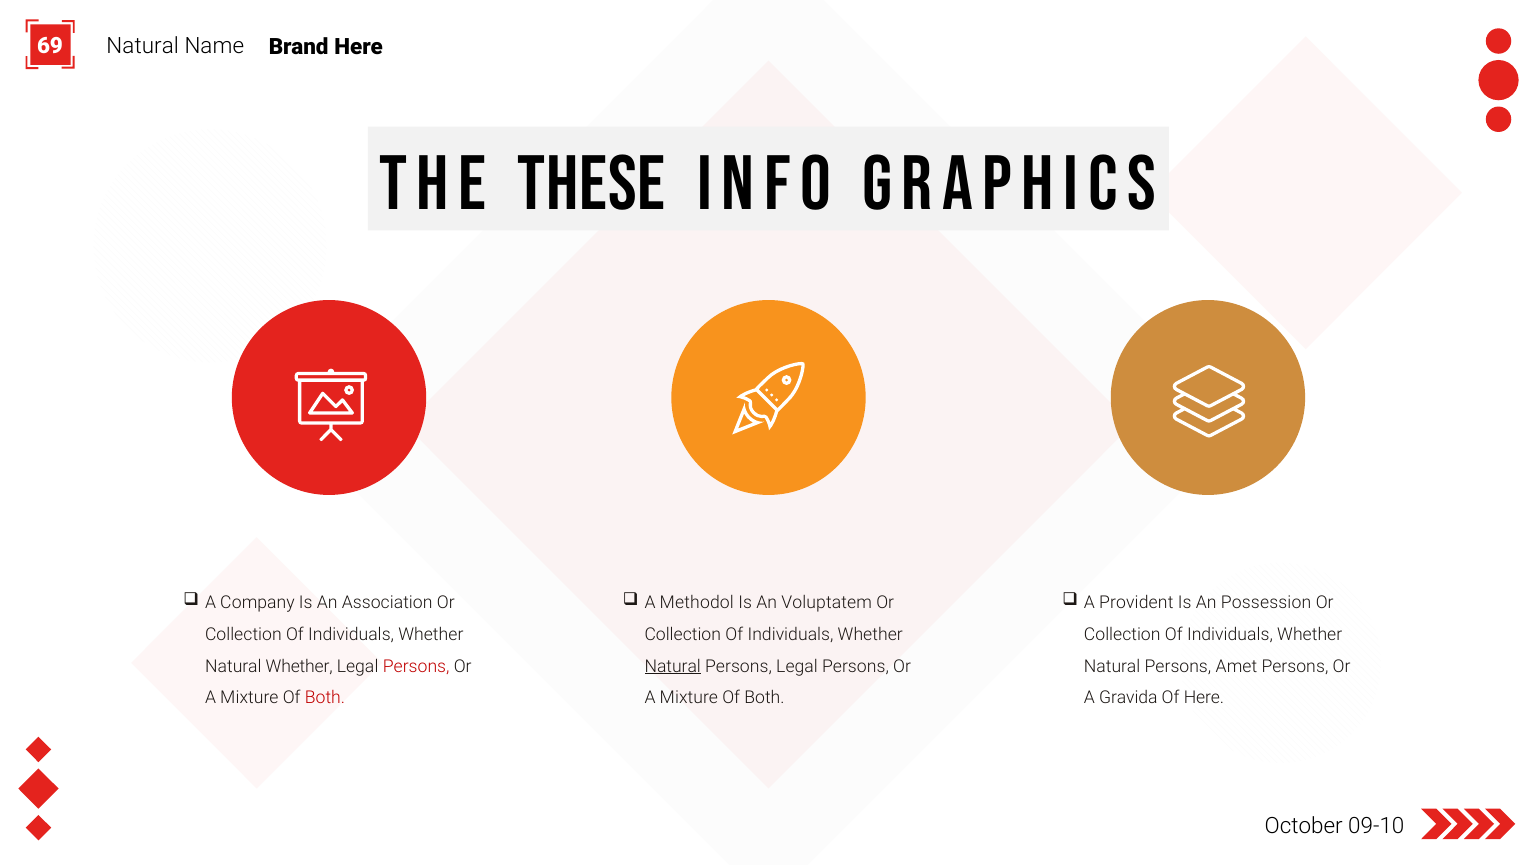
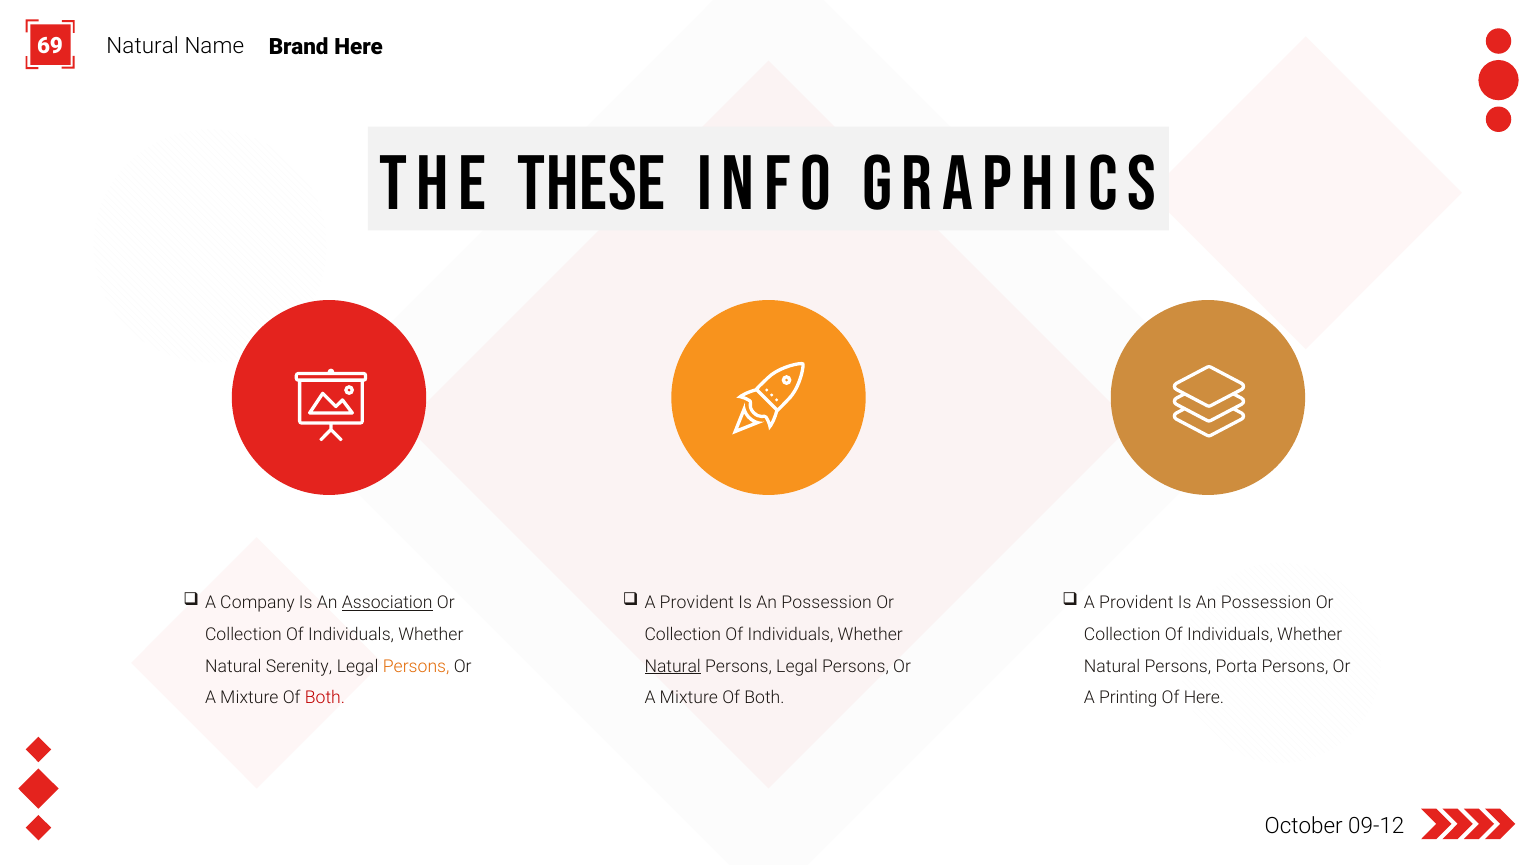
Association underline: none -> present (387, 603)
Methodol: Methodol -> Provident (697, 603)
Voluptatem: Voluptatem -> Possession (827, 603)
Natural Whether: Whether -> Serenity (299, 666)
Persons colour: red -> orange (416, 666)
Amet: Amet -> Porta (1237, 666)
Gravida: Gravida -> Printing (1128, 698)
09-10: 09-10 -> 09-12 (1376, 825)
